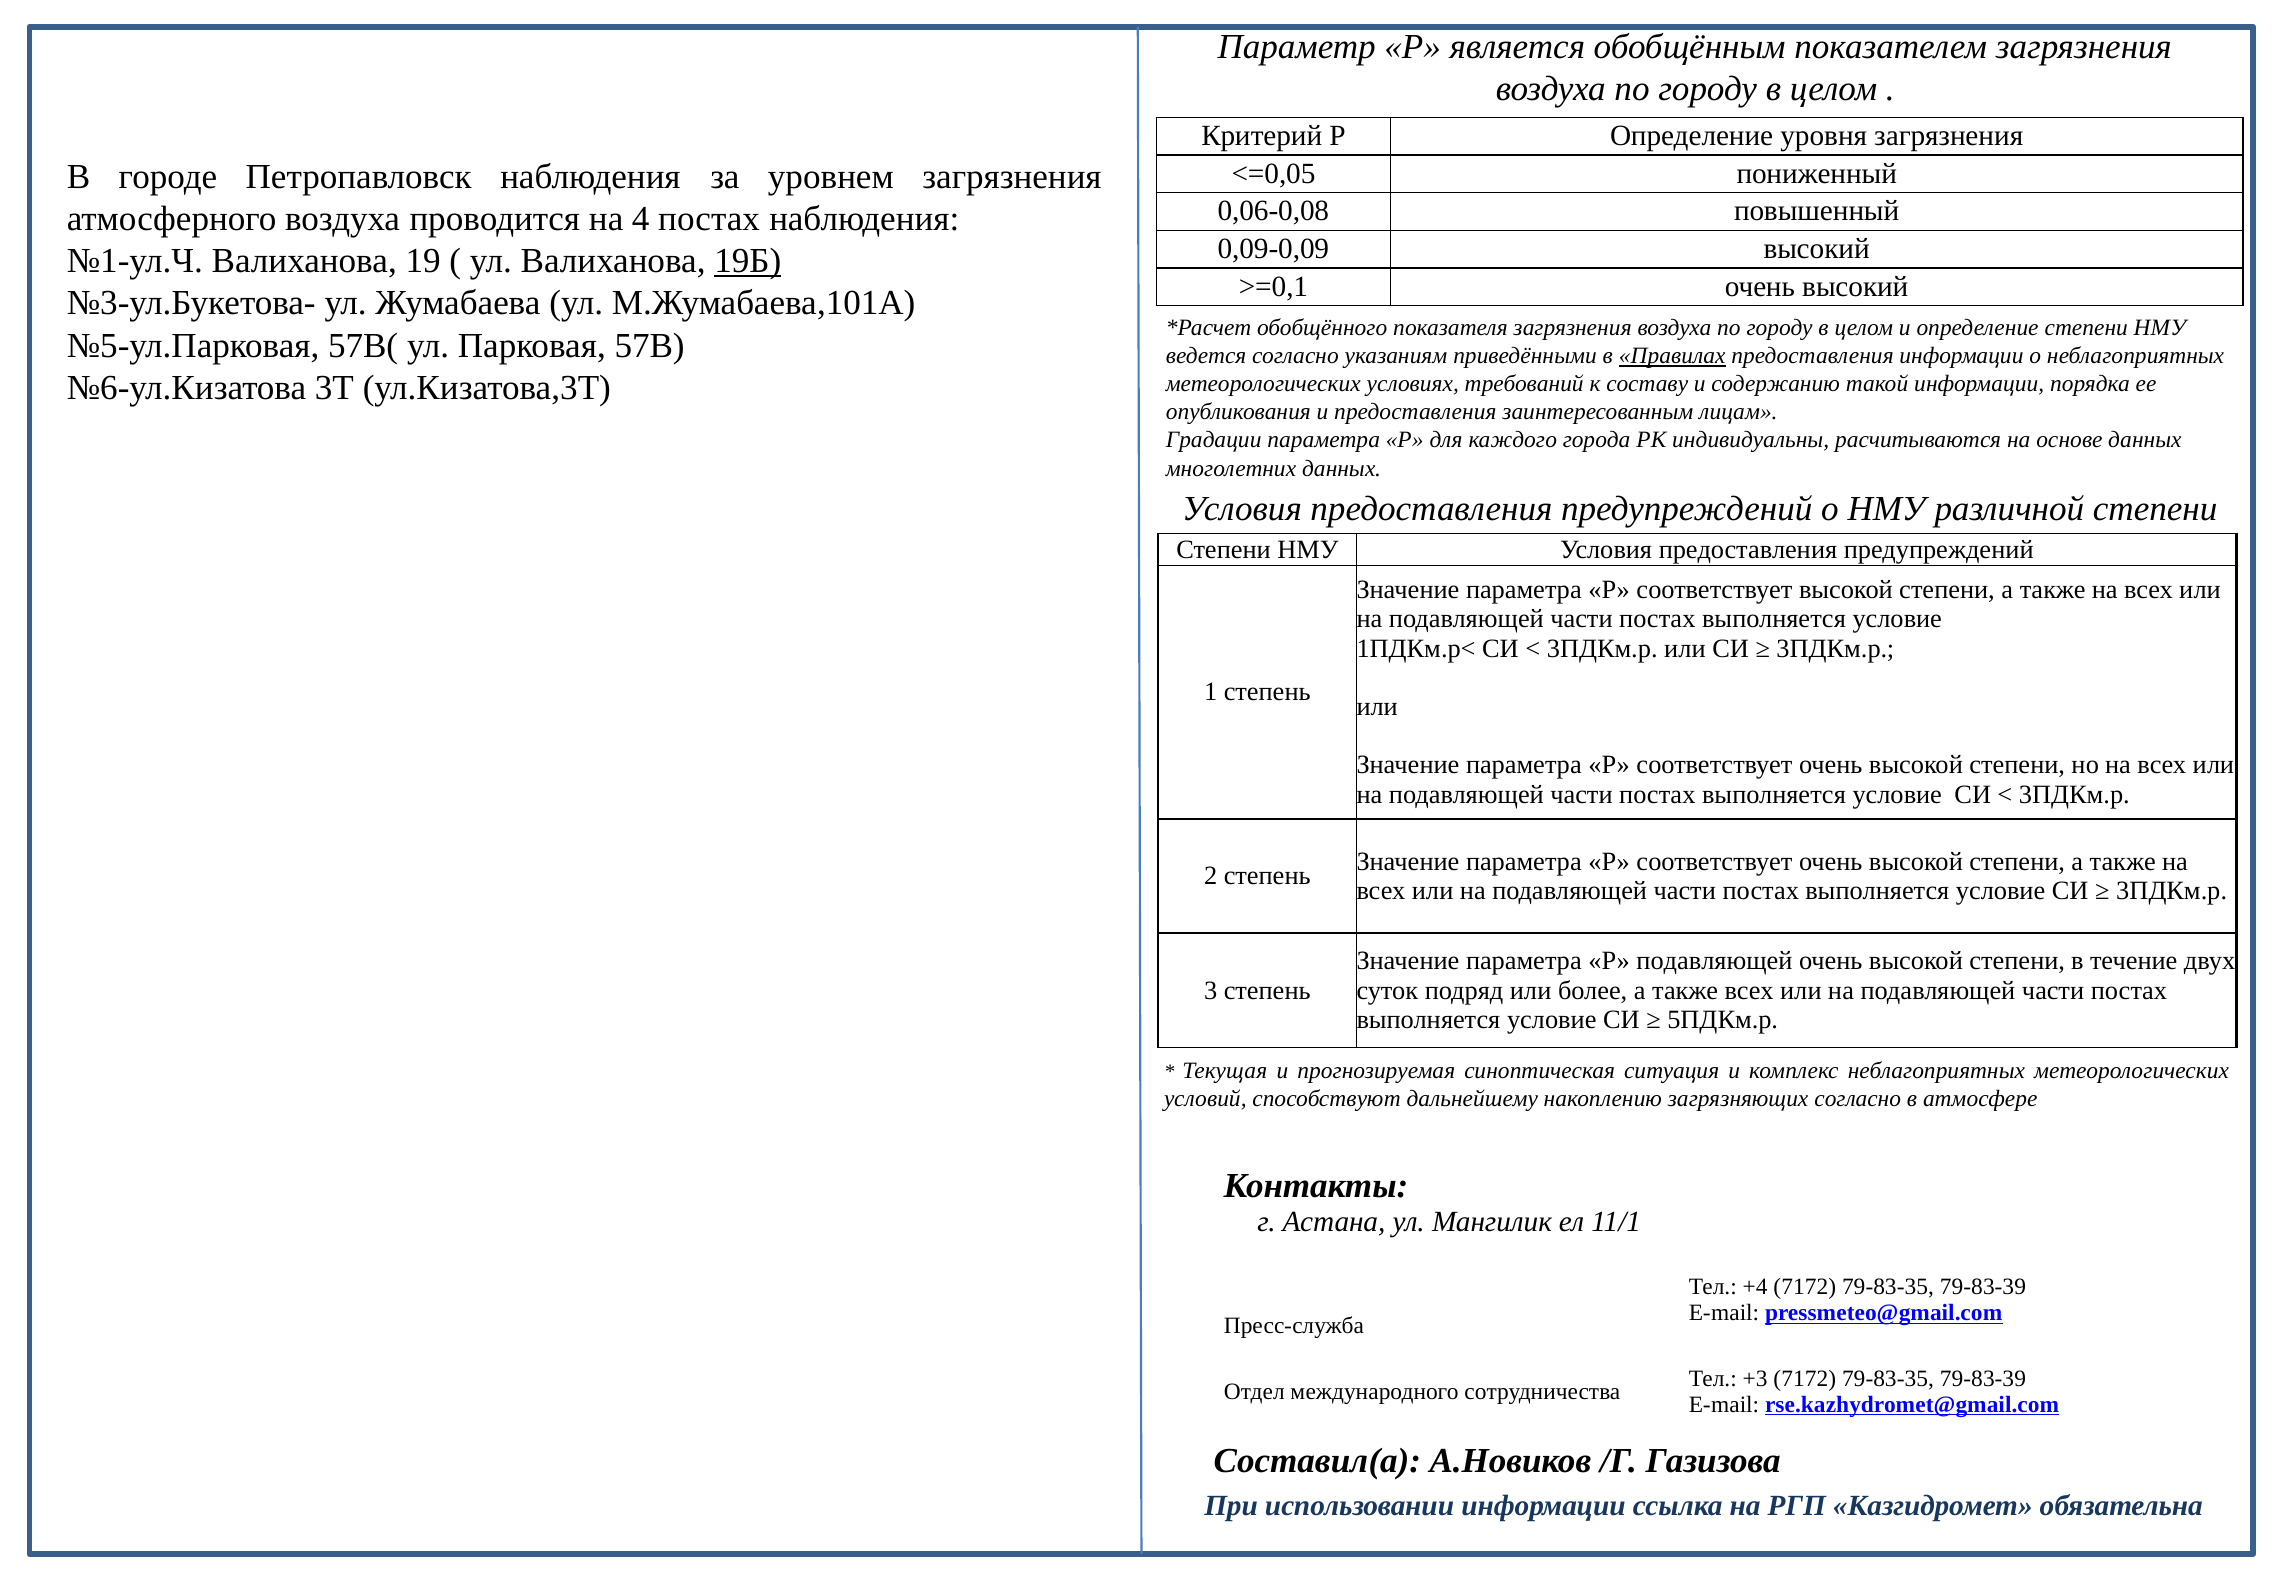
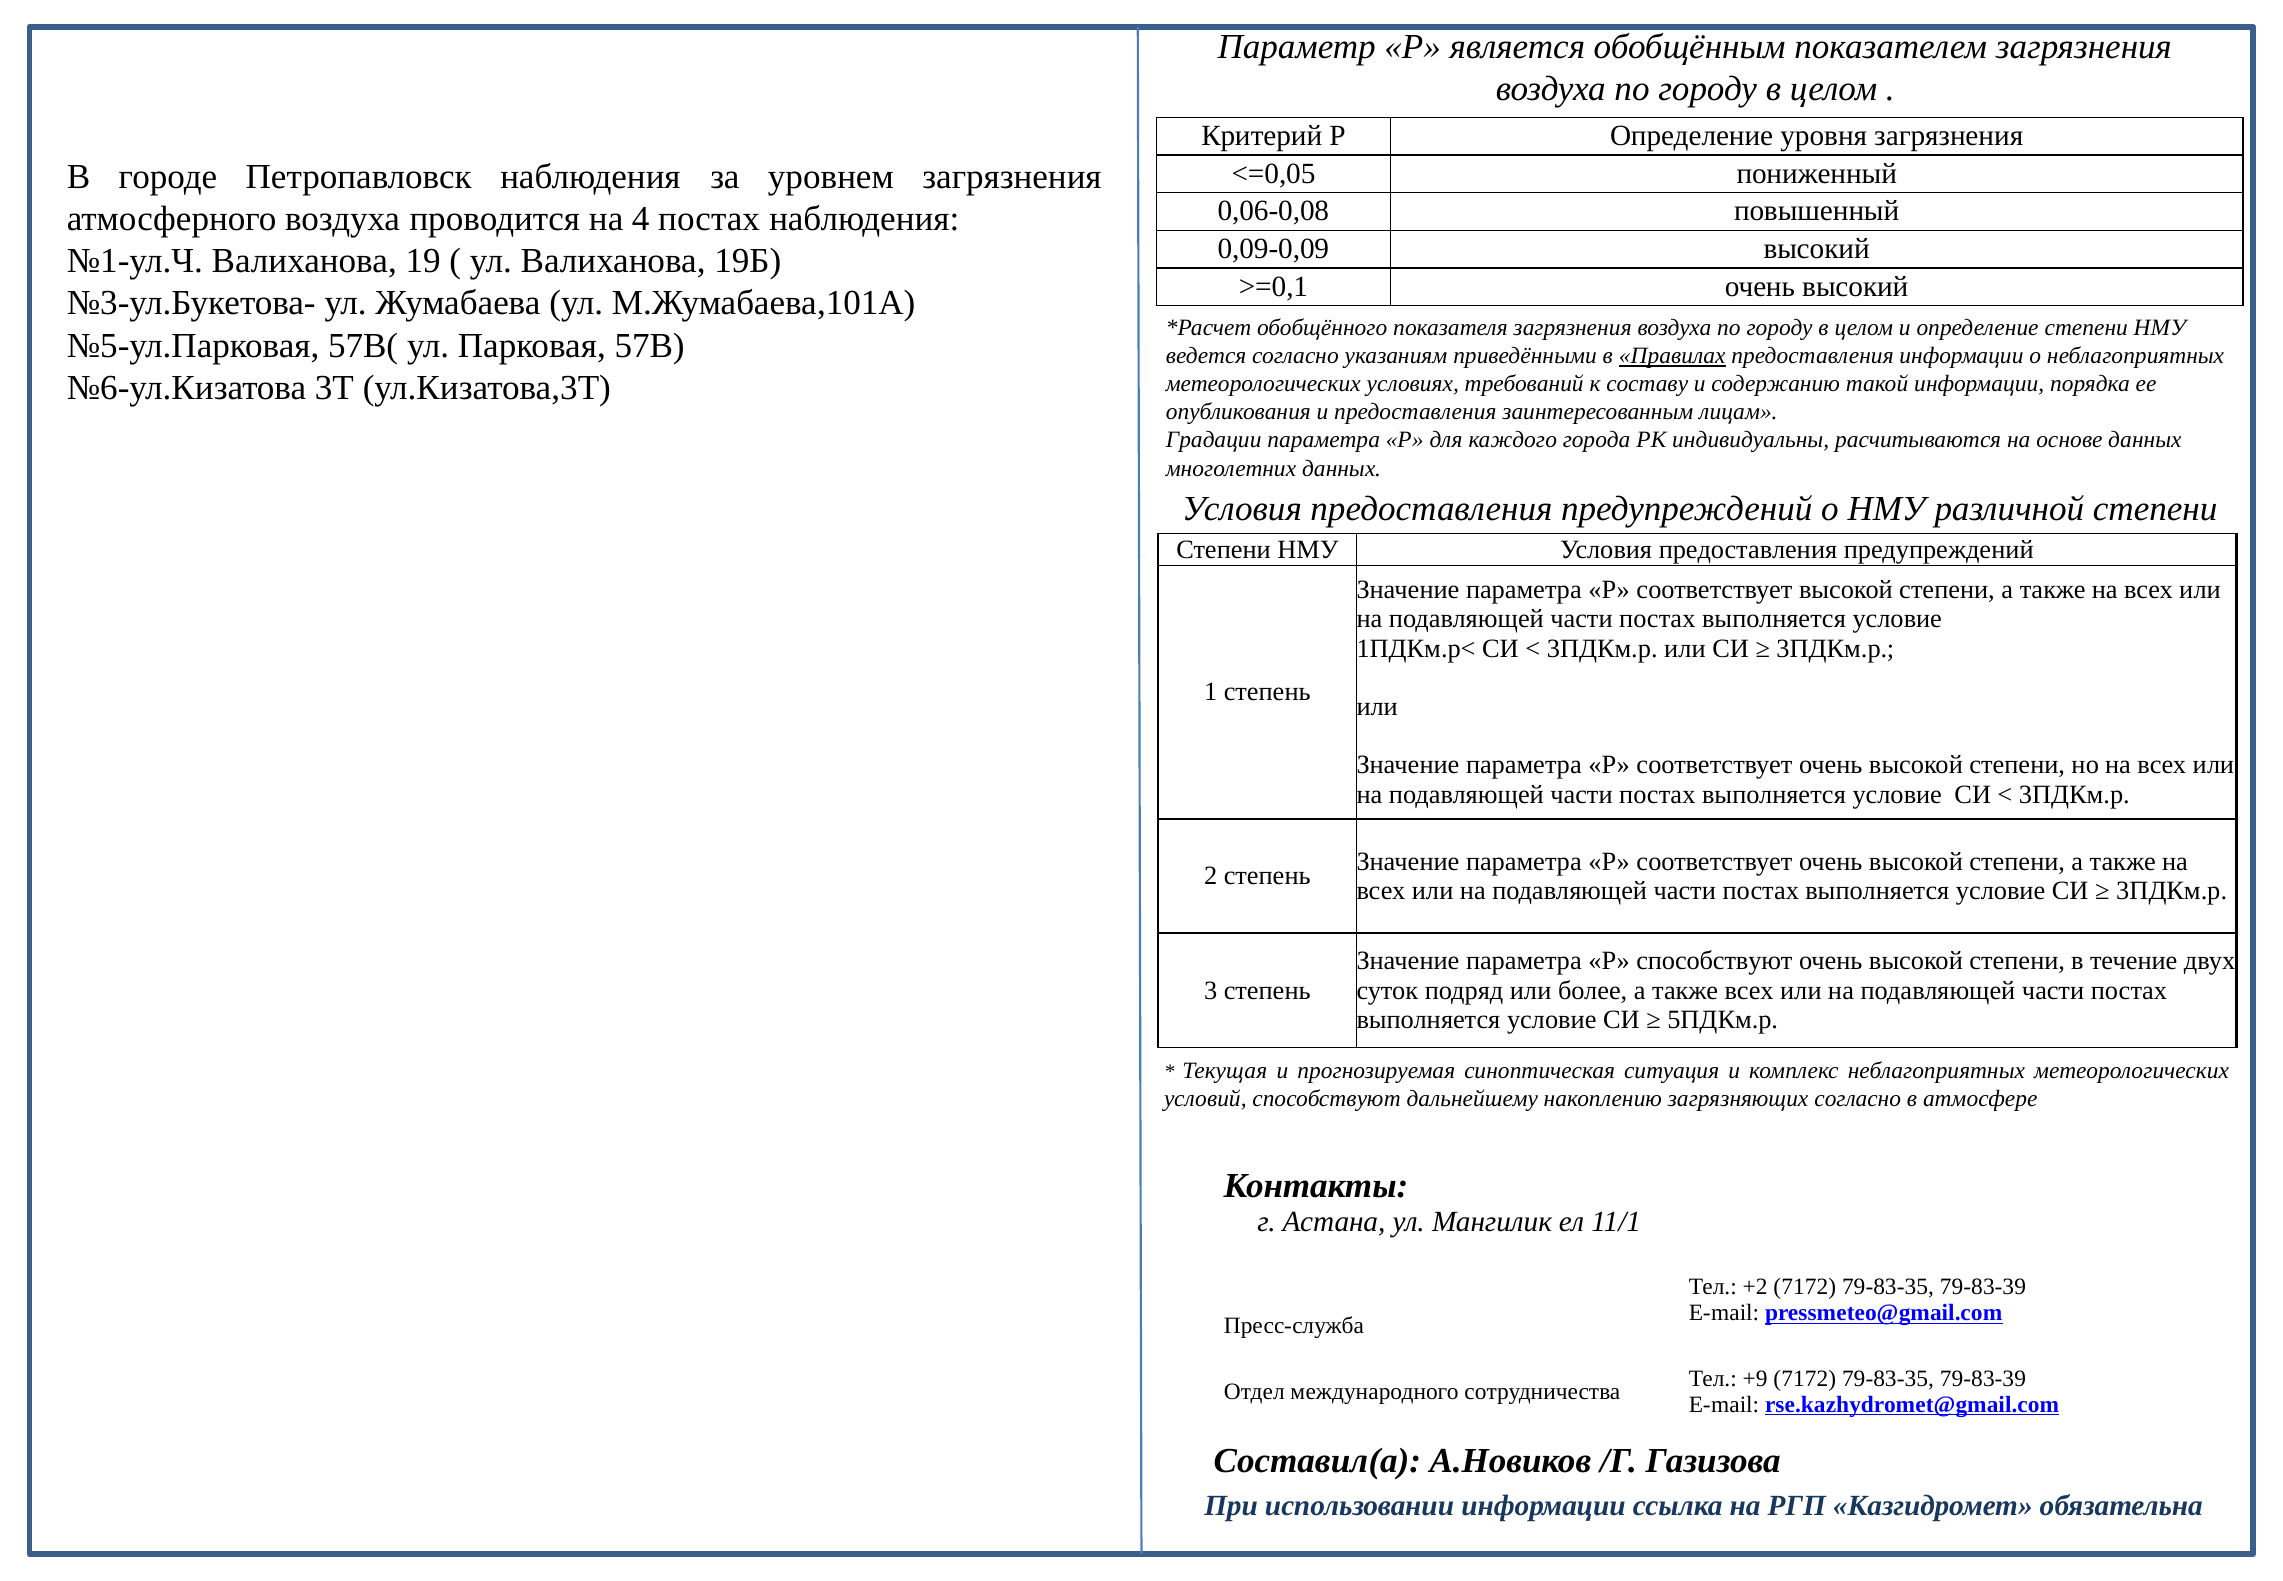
19Б underline: present -> none (748, 261)
Р подавляющей: подавляющей -> способствуют (1714, 961)
+4: +4 -> +2 (1755, 1287)
+3: +3 -> +9 (1755, 1378)
